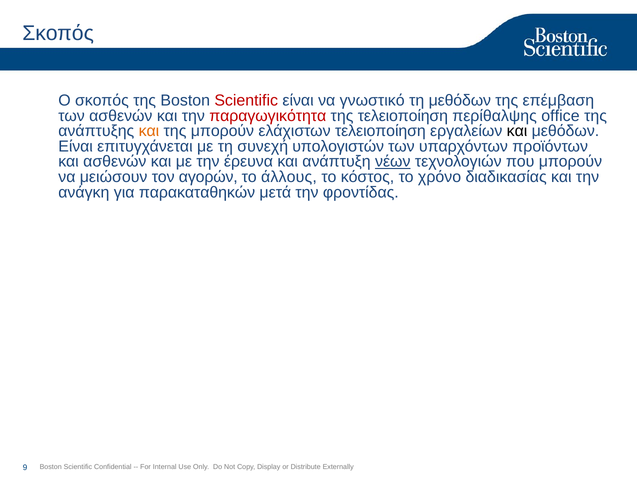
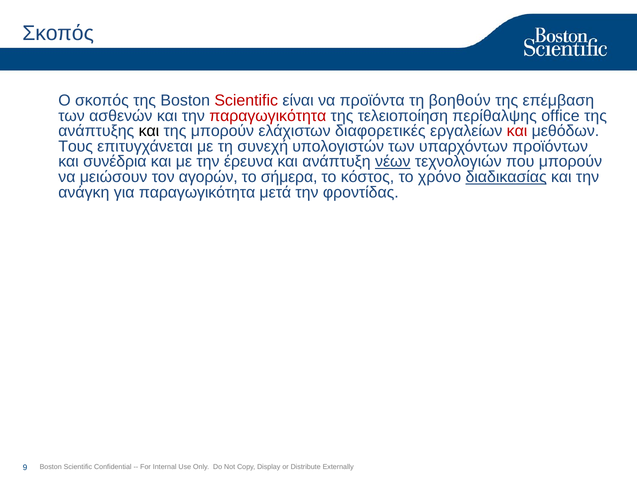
γνωστικό: γνωστικό -> προϊόντα (372, 100)
τη μεθόδων: μεθόδων -> βοηθούν (460, 100)
και colour: orange -> black (149, 131)
ελάχιστων τελειοποίηση: τελειοποίηση -> διαφορετικές (380, 131)
και colour: black -> red (517, 131)
Είναι: Είναι -> Τους (76, 146)
και ασθενών: ασθενών -> συνέδρια (115, 162)
άλλους: άλλους -> σήμερα (289, 177)
διαδικασίας underline: none -> present (506, 177)
για παρακαταθηκών: παρακαταθηκών -> παραγωγικότητα (197, 192)
